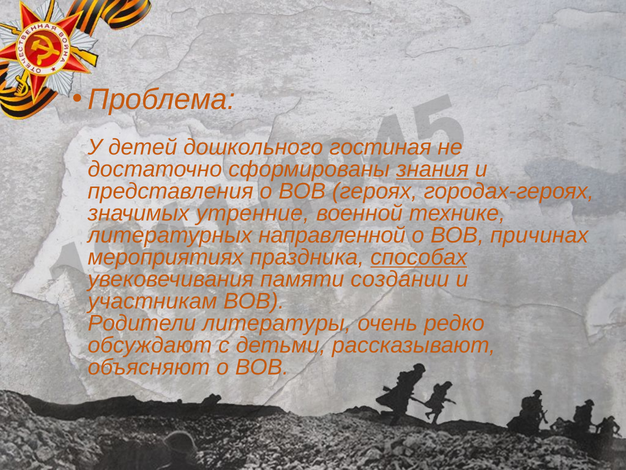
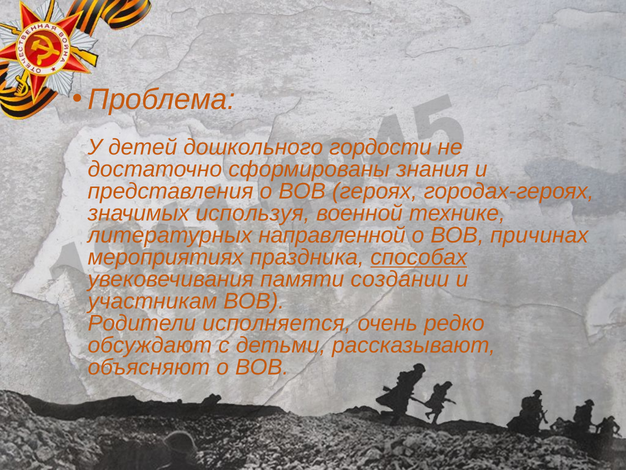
гостиная: гостиная -> гордости (380, 147)
знания underline: present -> none (432, 169)
утренние: утренние -> используя (253, 213)
литературы: литературы -> исполняется (277, 323)
